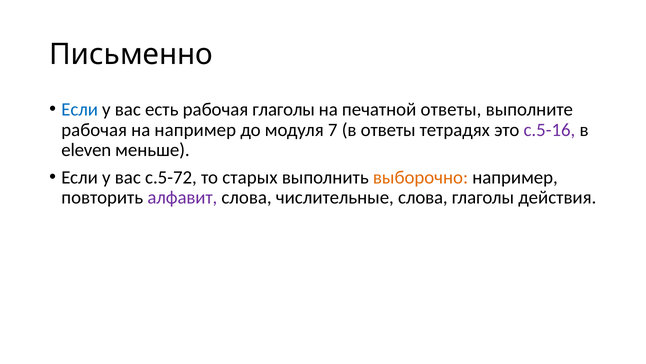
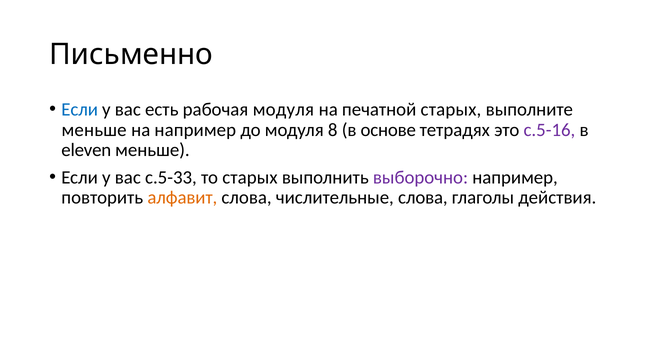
рабочая глаголы: глаголы -> модуля (283, 109)
печатной ответы: ответы -> старых (451, 109)
рабочая: рабочая -> меньше (94, 130)
7: 7 -> 8 (333, 130)
в ответы: ответы -> основе (388, 130)
с.5-72: с.5-72 -> с.5-33 (171, 177)
выборочно colour: orange -> purple (421, 177)
алфавит colour: purple -> orange (182, 197)
